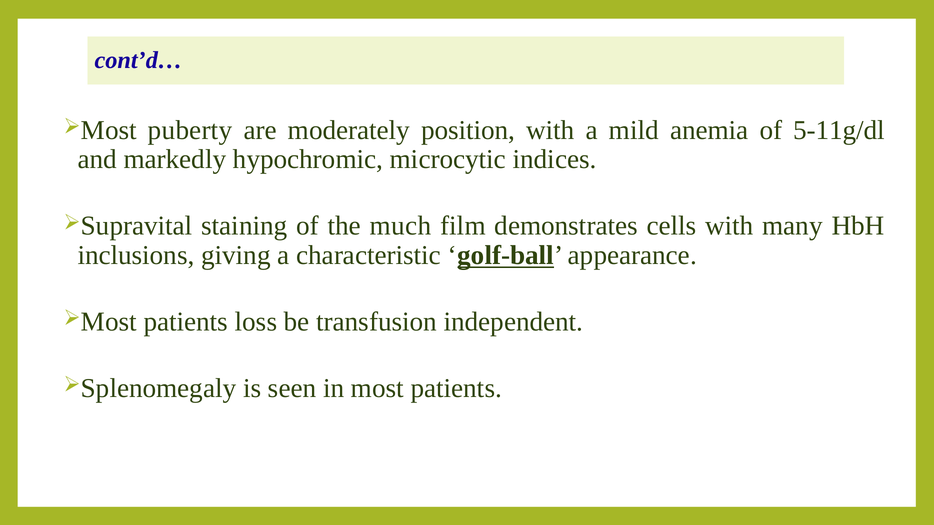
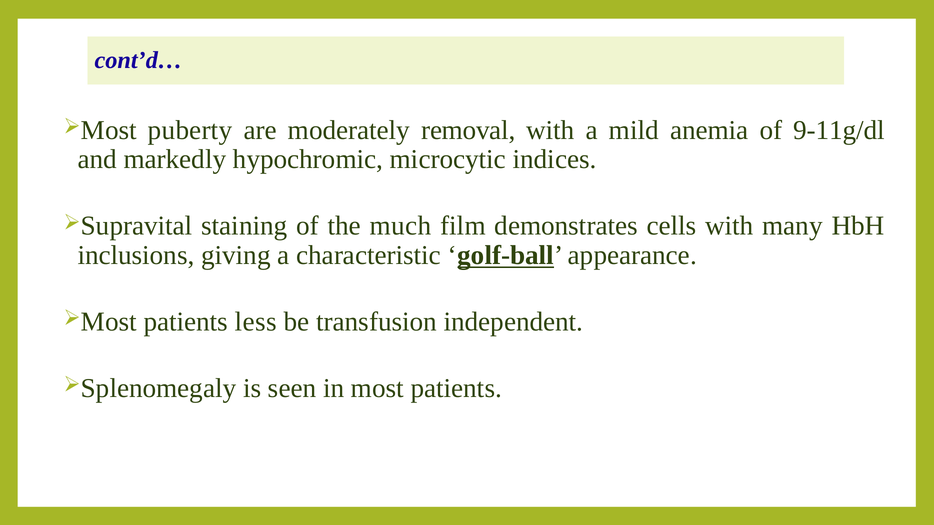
position: position -> removal (468, 130)
5-11g/dl: 5-11g/dl -> 9-11g/dl (839, 130)
loss: loss -> less (256, 322)
